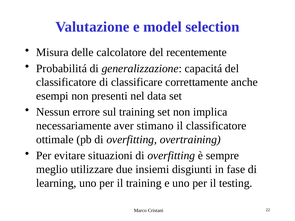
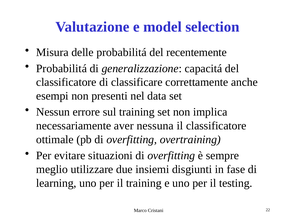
delle calcolatore: calcolatore -> probabilitá (122, 52)
stimano: stimano -> nessuna (155, 126)
